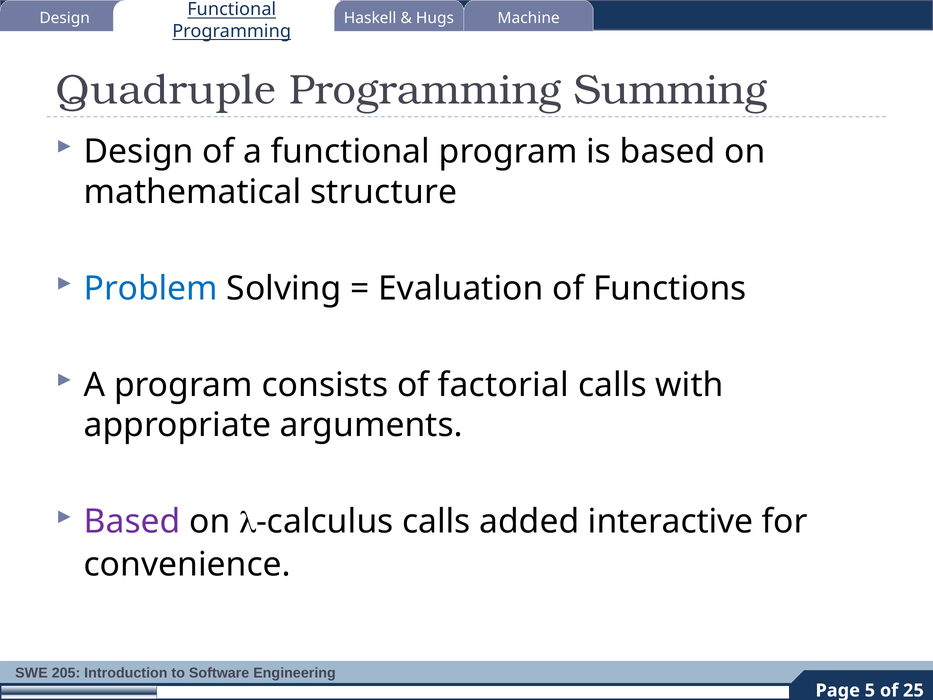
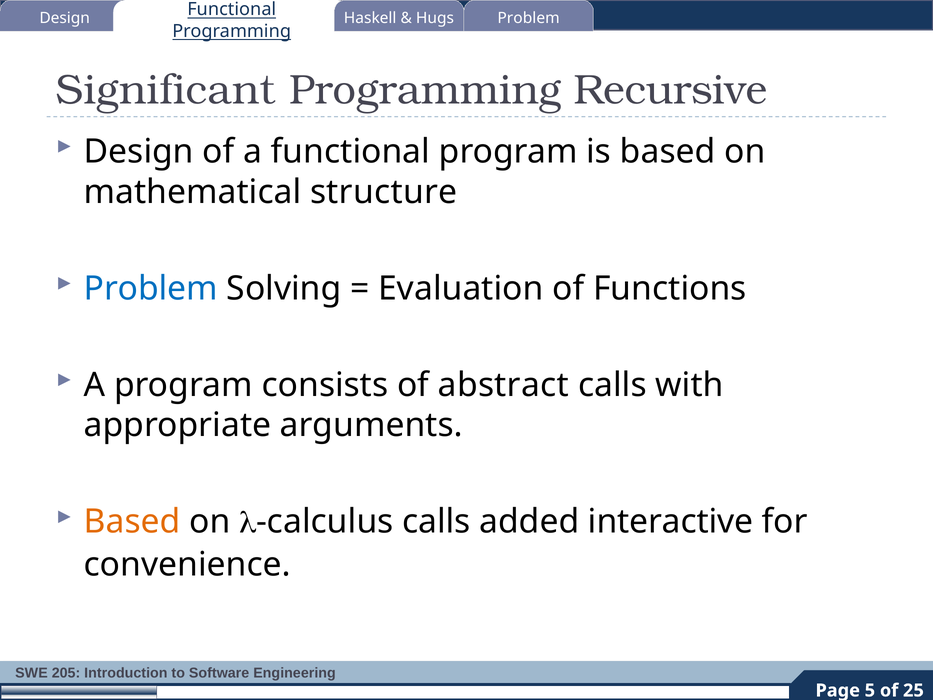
Hugs Machine: Machine -> Problem (529, 18)
Quadruple: Quadruple -> Significant (166, 90)
Summing: Summing -> Recursive (671, 90)
factorial: factorial -> abstract (503, 385)
Based colour: purple -> orange (132, 522)
